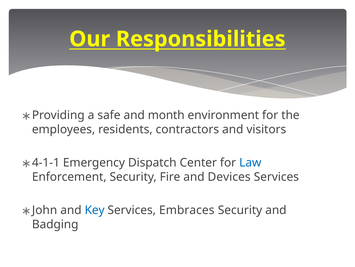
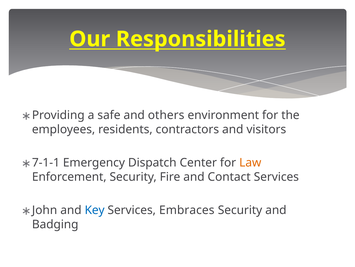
month: month -> others (166, 115)
4-1-1: 4-1-1 -> 7-1-1 (46, 162)
Law colour: blue -> orange (250, 162)
Devices: Devices -> Contact (229, 177)
